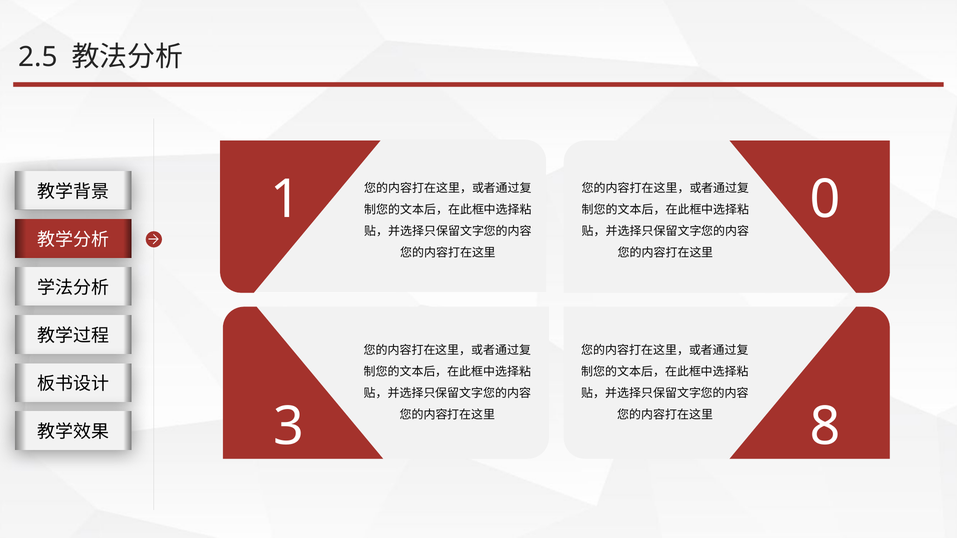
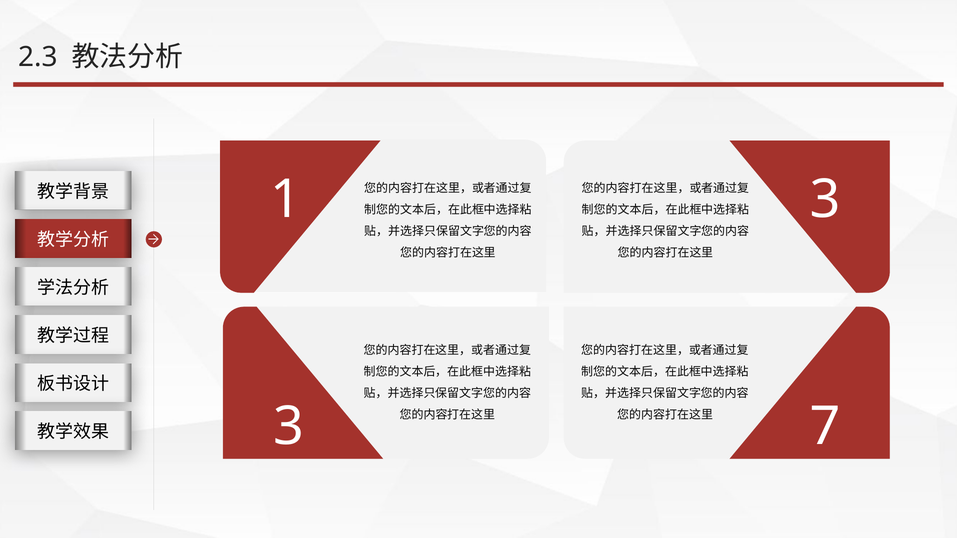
2.5: 2.5 -> 2.3 (38, 57)
1 0: 0 -> 3 (825, 200)
8: 8 -> 7 (825, 427)
